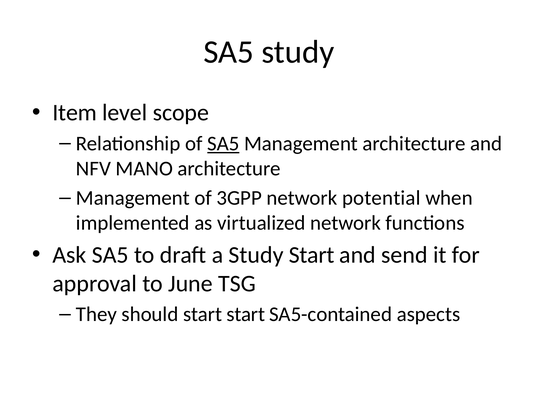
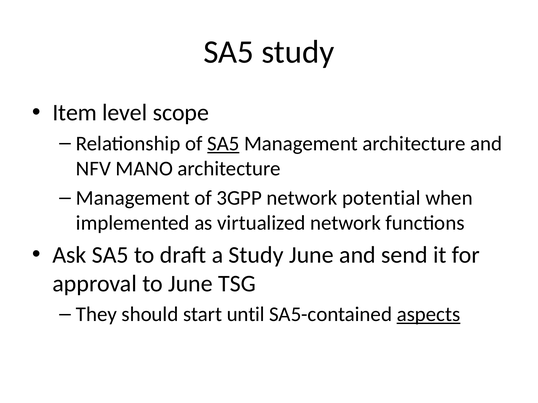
Study Start: Start -> June (311, 255)
start start: start -> until (246, 315)
aspects underline: none -> present (429, 315)
